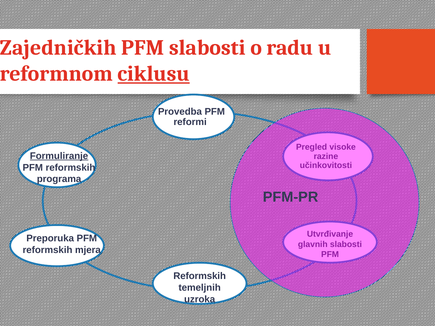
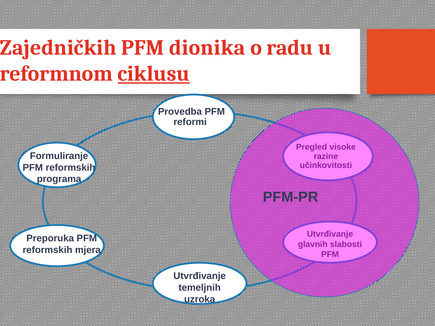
PFM slabosti: slabosti -> dionika (207, 48)
Formuliranje underline: present -> none (59, 156)
Reformskih: Reformskih -> Utvrđivanje (200, 276)
